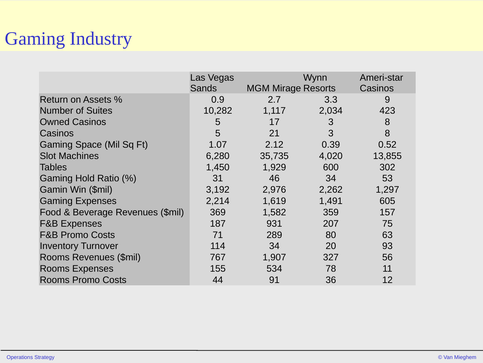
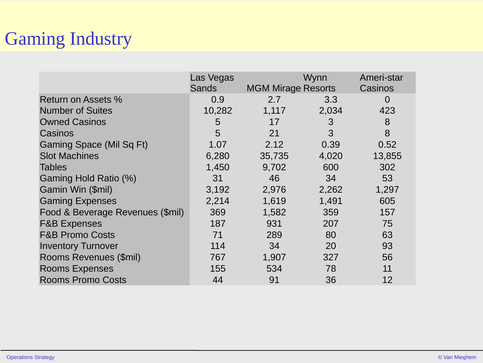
9: 9 -> 0 (387, 99)
1,929: 1,929 -> 9,702 (274, 167)
